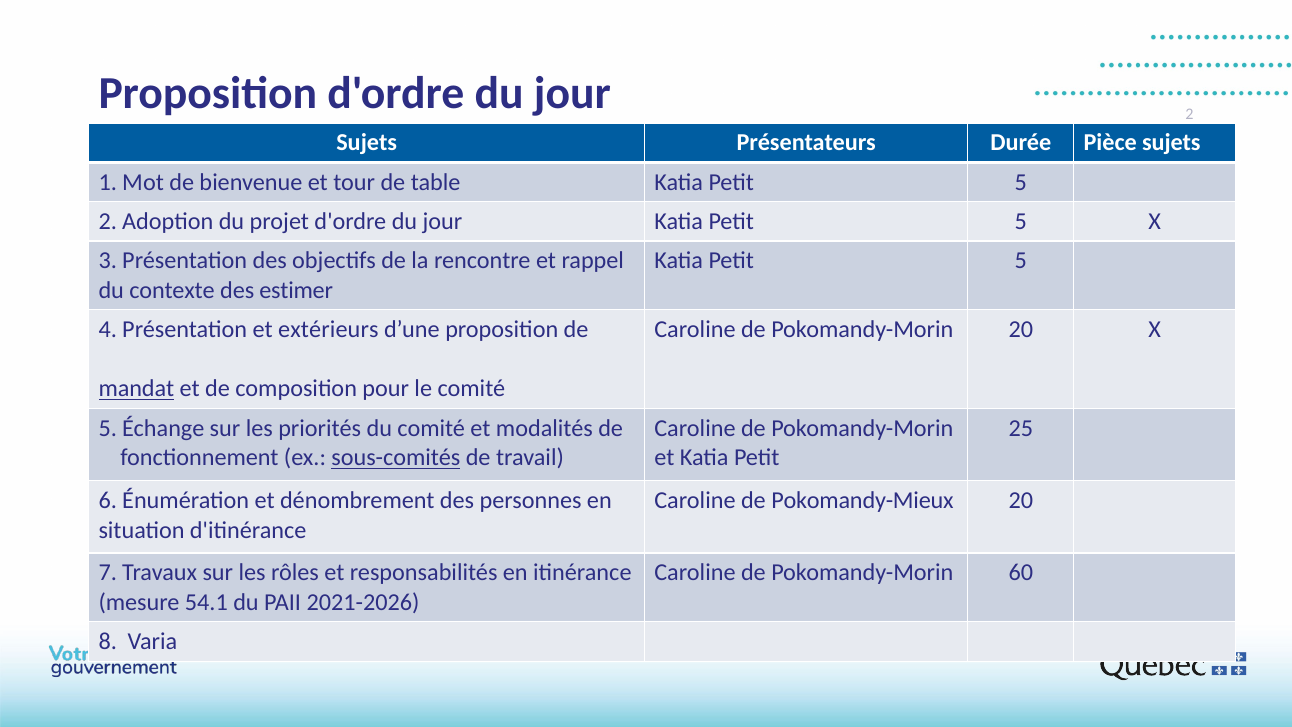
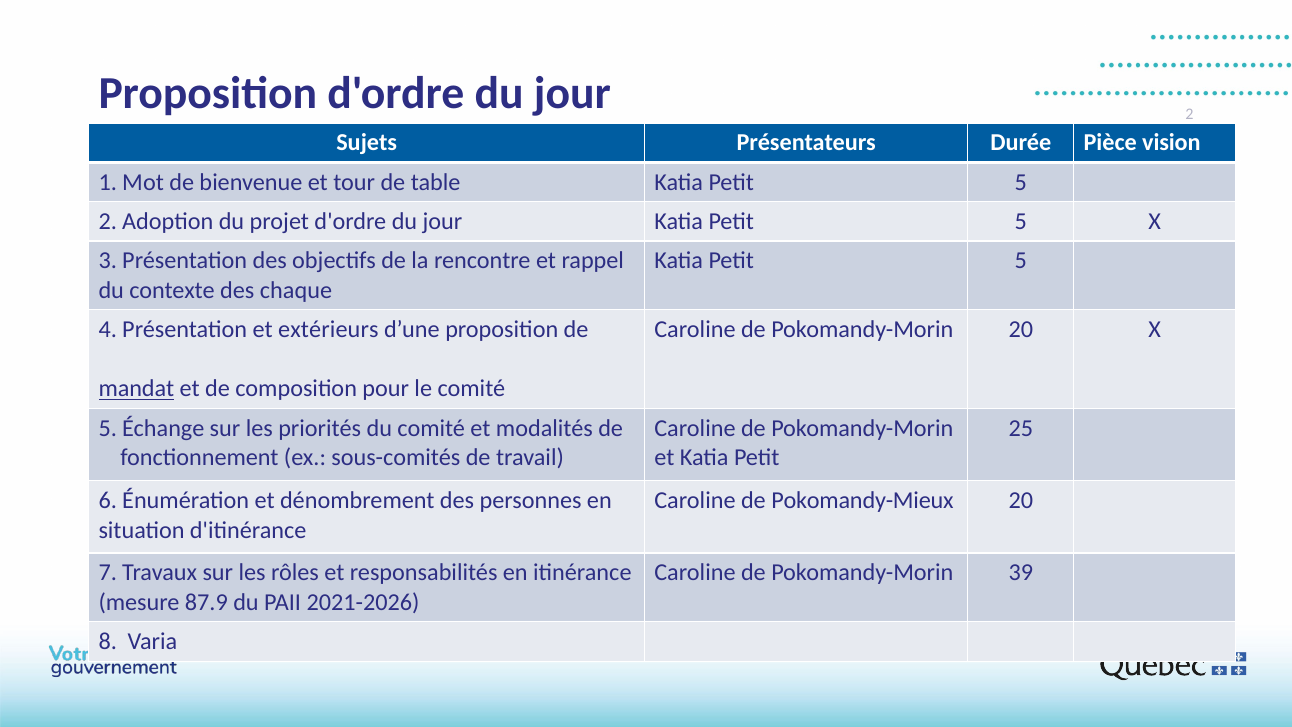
Pièce sujets: sujets -> vision (1171, 143)
estimer: estimer -> chaque (296, 290)
sous-comités underline: present -> none (396, 458)
60: 60 -> 39 (1021, 573)
54.1: 54.1 -> 87.9 (206, 602)
